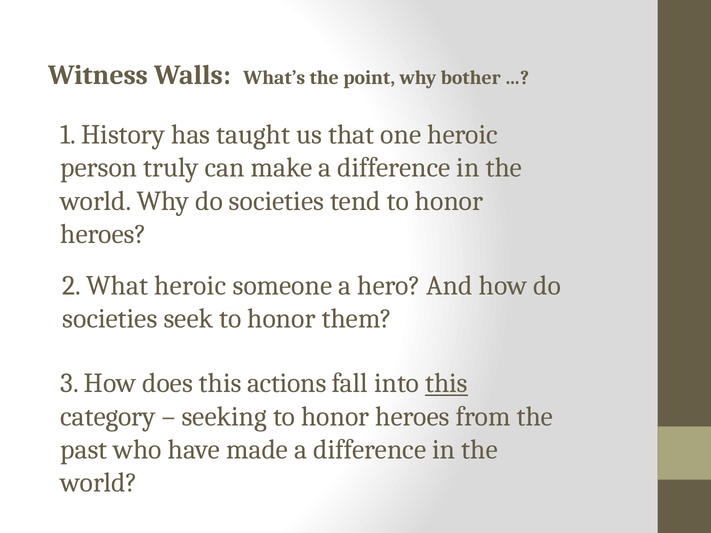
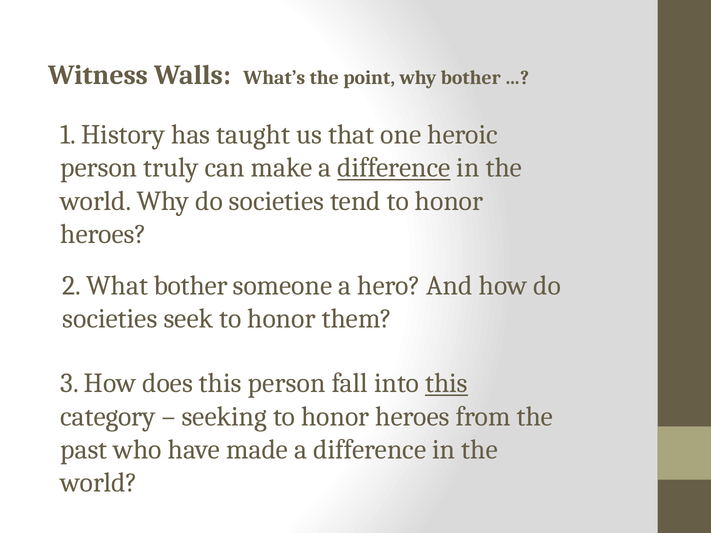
difference underline: none -> present (394, 168)
What heroic: heroic -> bother (191, 286)
this actions: actions -> person (287, 383)
